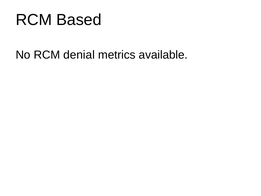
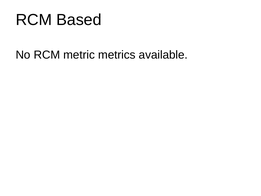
denial: denial -> metric (79, 55)
